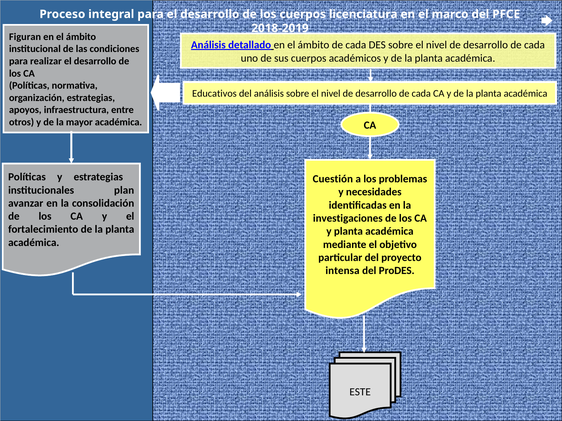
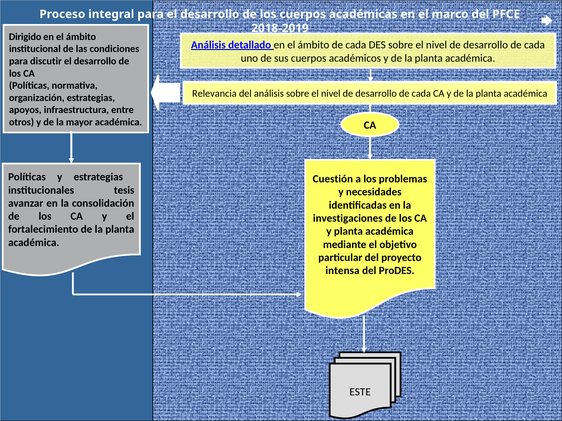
licenciatura: licenciatura -> académicas (363, 14)
Figuran: Figuran -> Dirigido (25, 37)
realizar: realizar -> discutir (46, 61)
Educativos: Educativos -> Relevancia (214, 94)
plan: plan -> tesis (124, 190)
